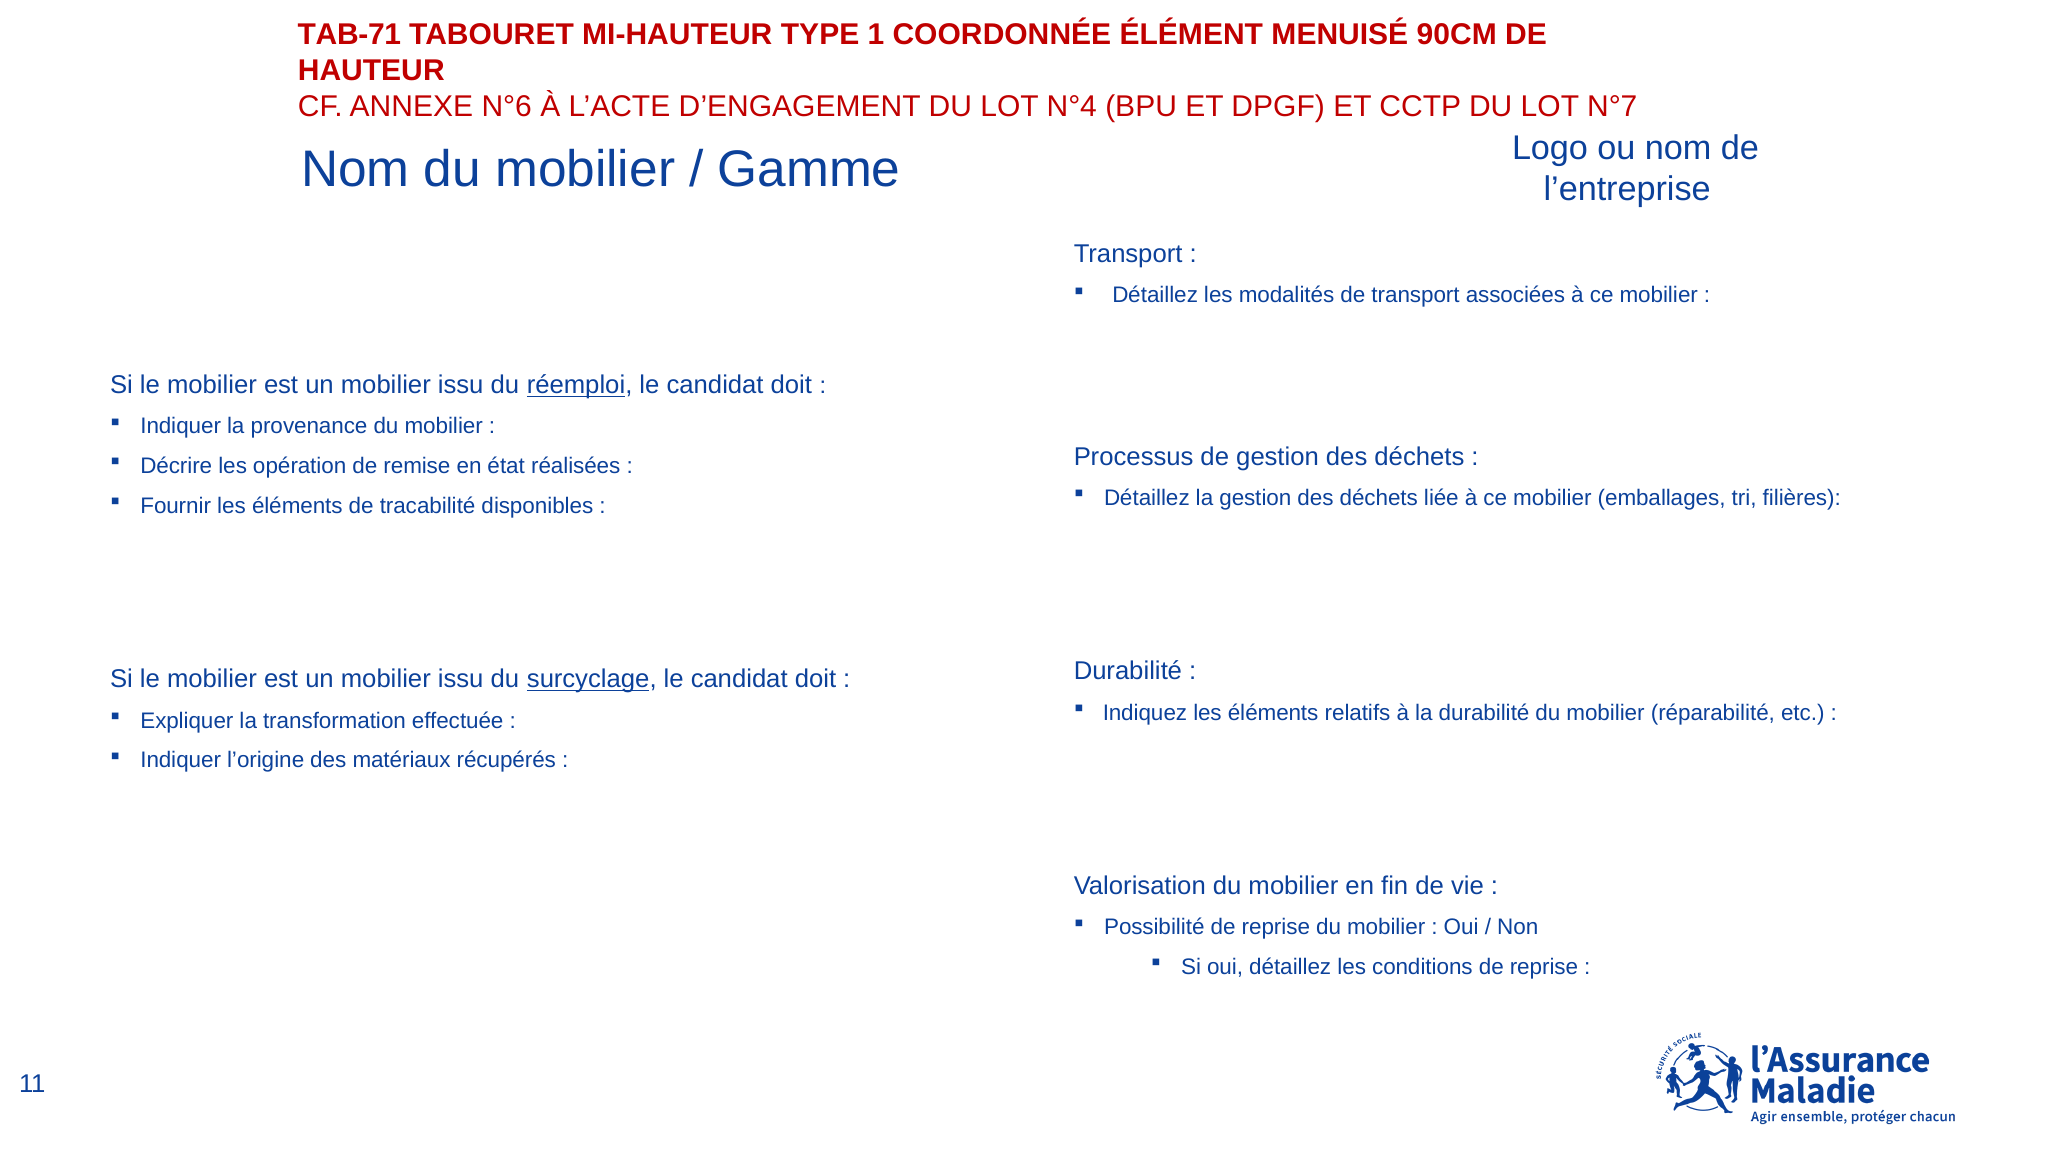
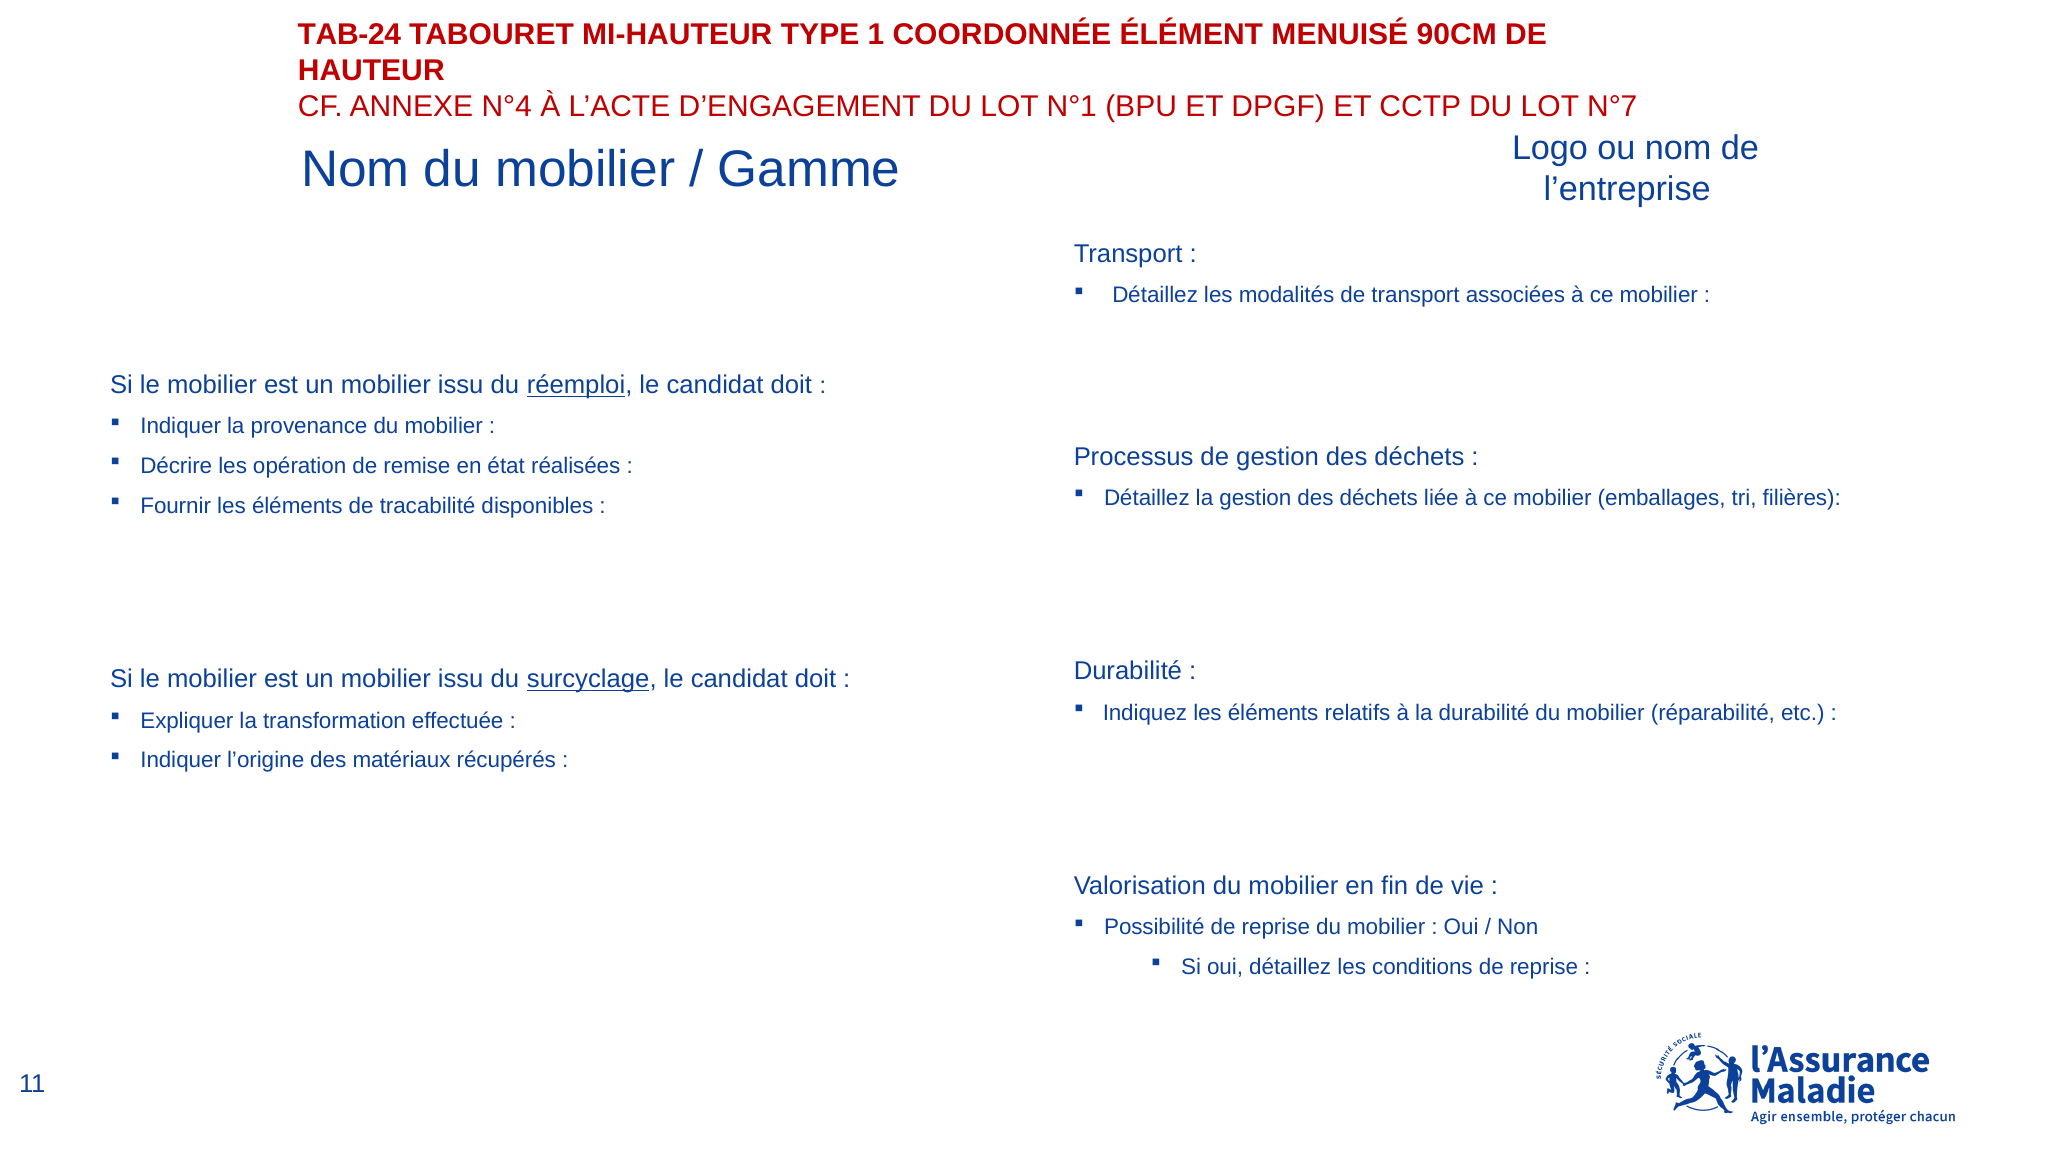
TAB-71: TAB-71 -> TAB-24 (349, 34)
N°6: N°6 -> N°4 (507, 106)
N°4: N°4 -> N°1 (1072, 106)
